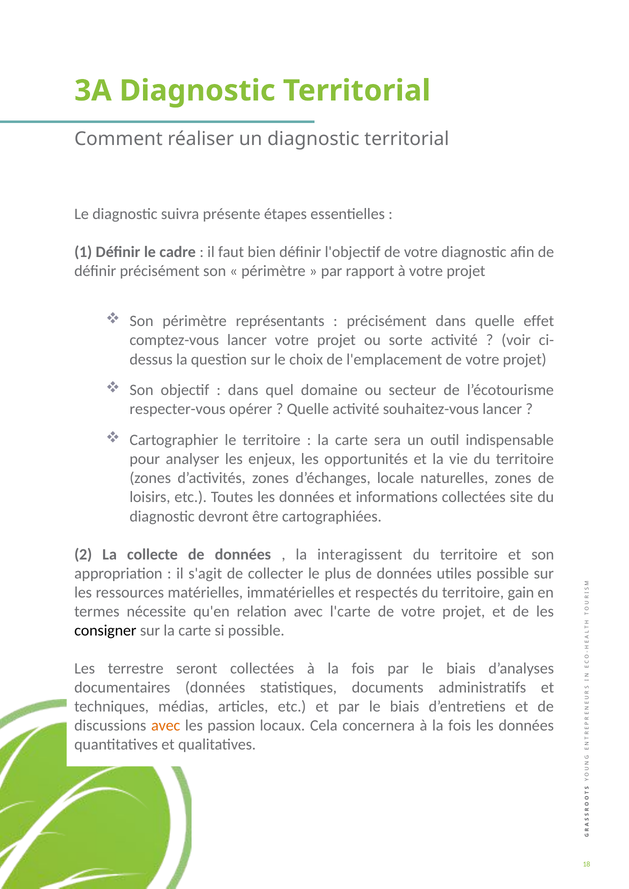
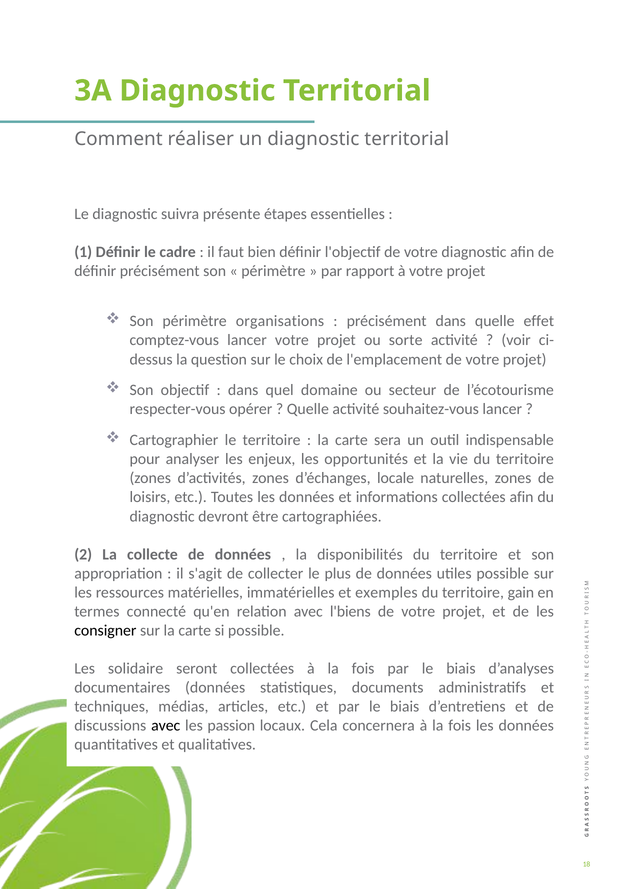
représentants: représentants -> organisations (280, 321)
collectées site: site -> afin (522, 498)
interagissent: interagissent -> disponibilités (360, 555)
respectés: respectés -> exemples (386, 593)
nécessite: nécessite -> connecté (156, 612)
l'carte: l'carte -> l'biens (350, 612)
terrestre: terrestre -> solidaire (136, 669)
avec colour: orange -> black (166, 726)
